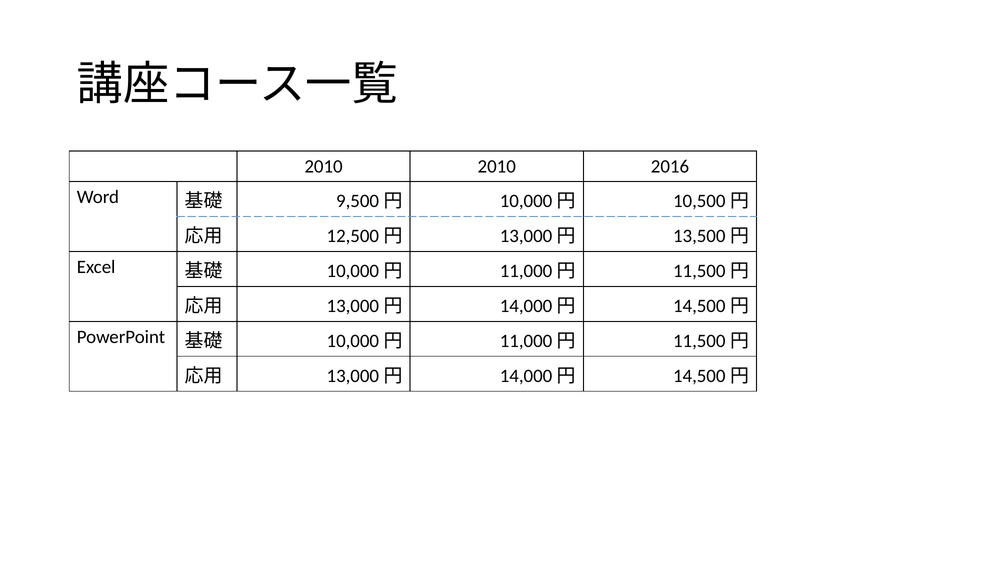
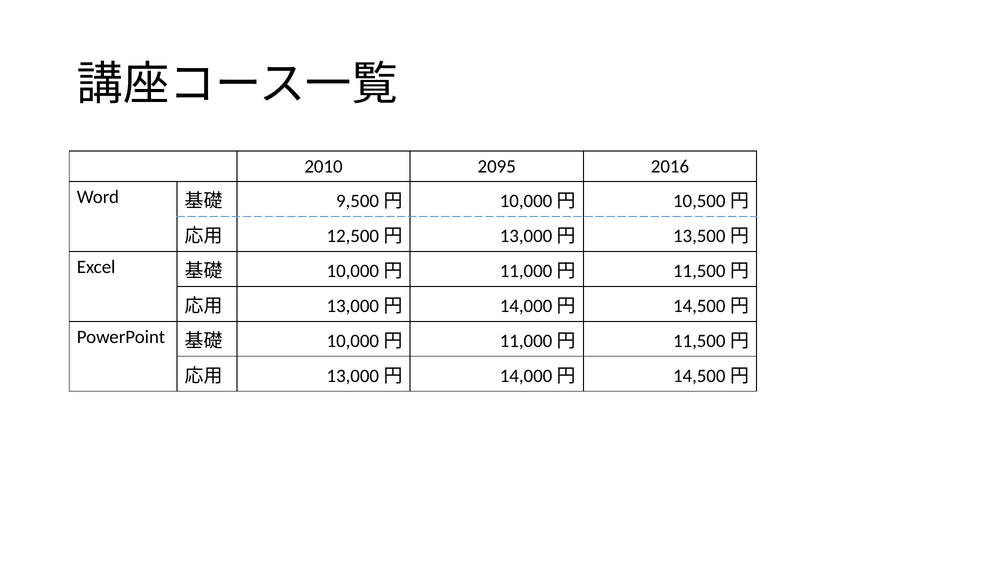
2010 2010: 2010 -> 2095 (497, 166)
